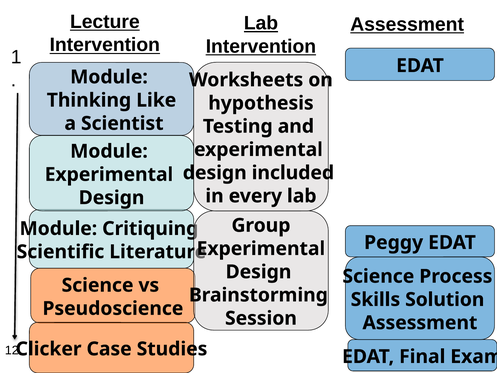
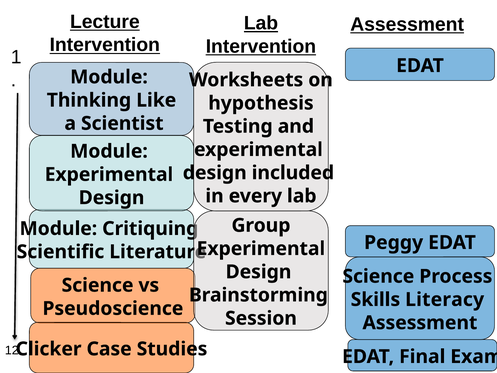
Solution: Solution -> Literacy (445, 299)
